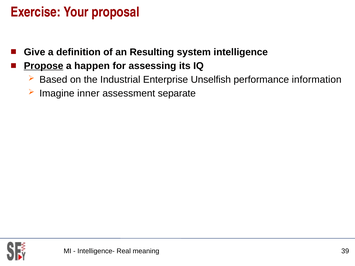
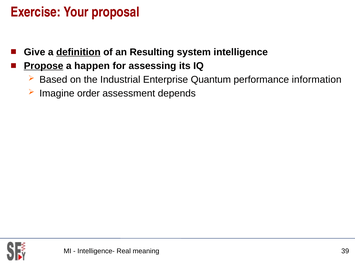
definition underline: none -> present (78, 52)
Unselfish: Unselfish -> Quantum (211, 80)
inner: inner -> order (89, 94)
separate: separate -> depends (177, 94)
